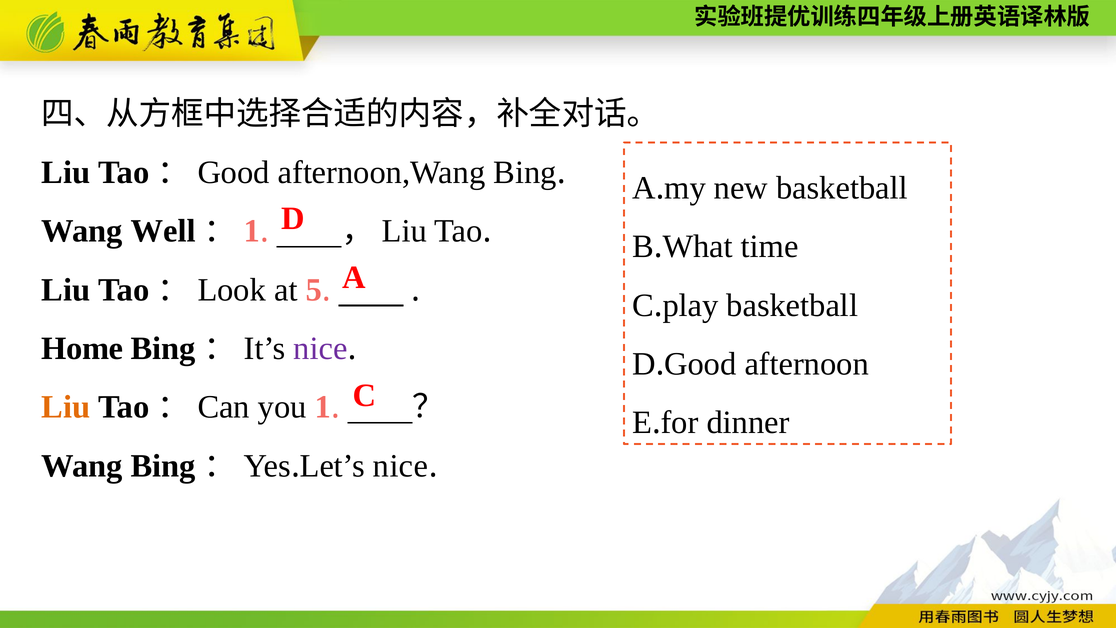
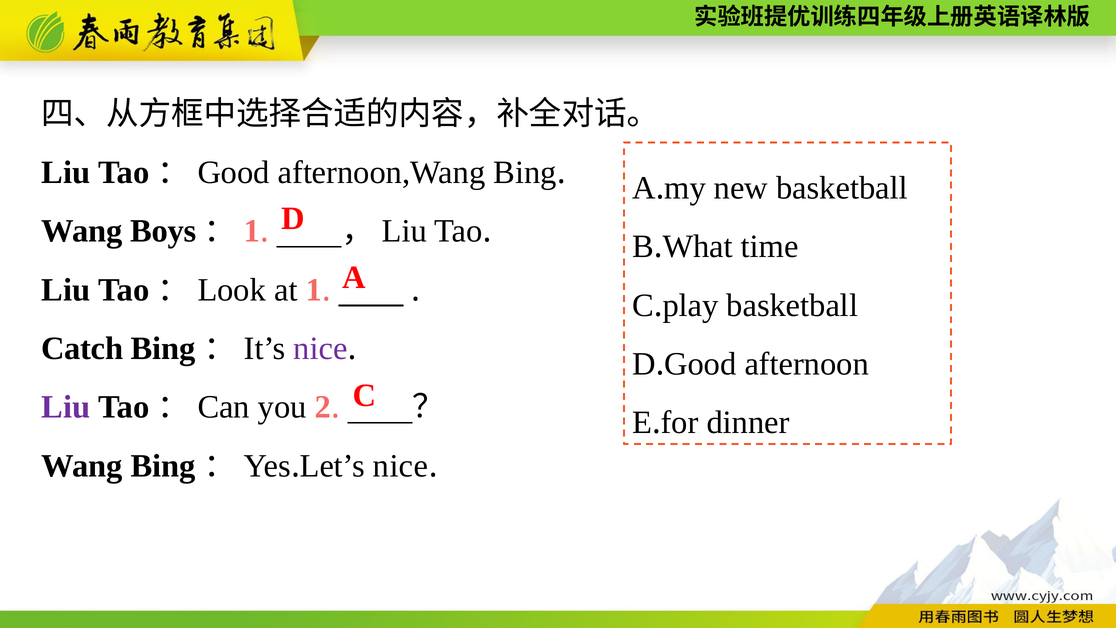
Well: Well -> Boys (163, 231)
at 5: 5 -> 1 (314, 290)
Home: Home -> Catch (82, 348)
Liu colour: orange -> purple (66, 407)
you 1: 1 -> 2 (323, 407)
